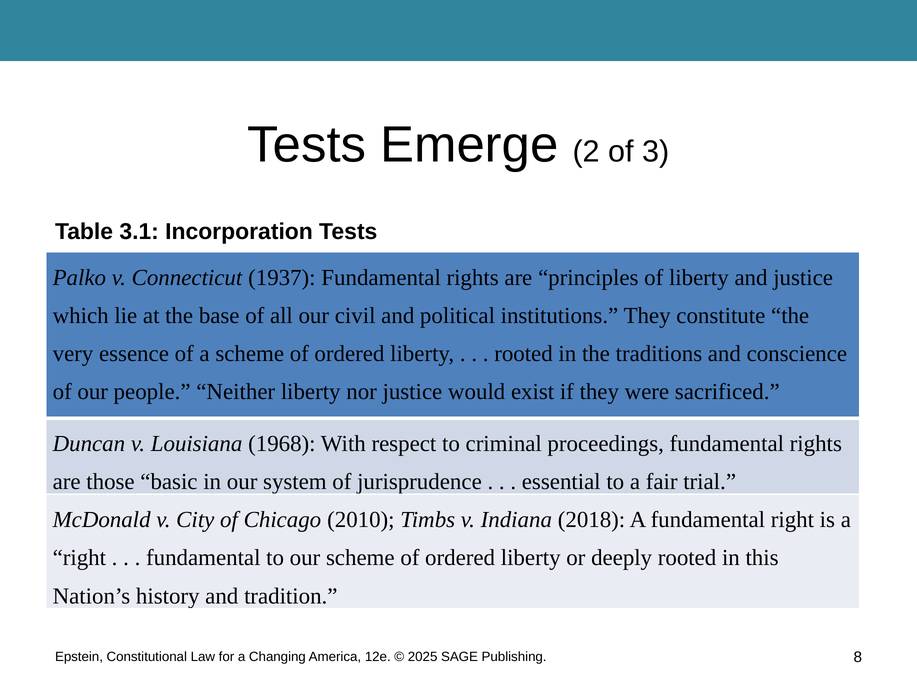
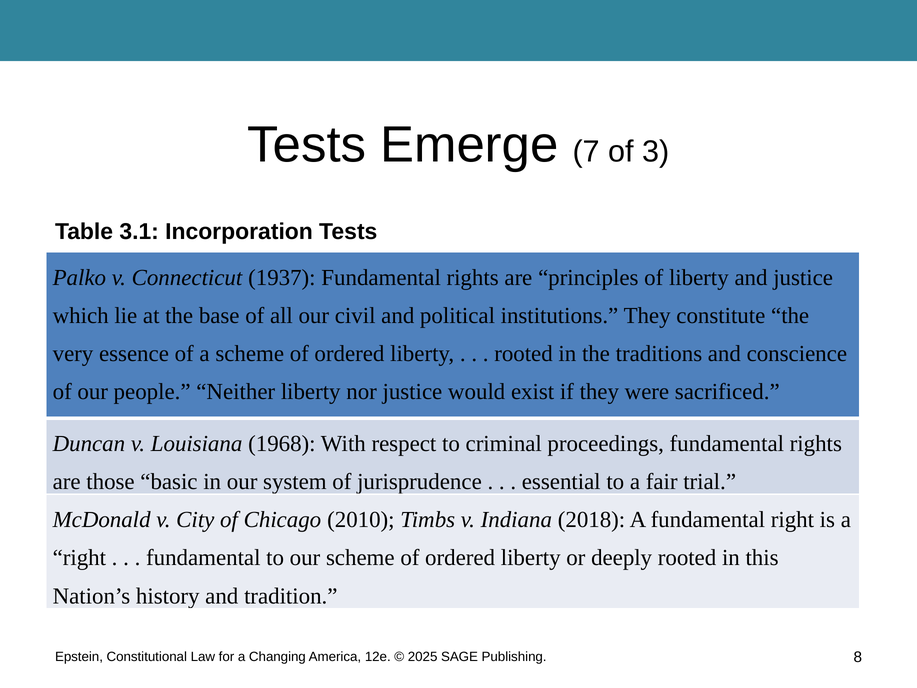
2: 2 -> 7 (586, 152)
